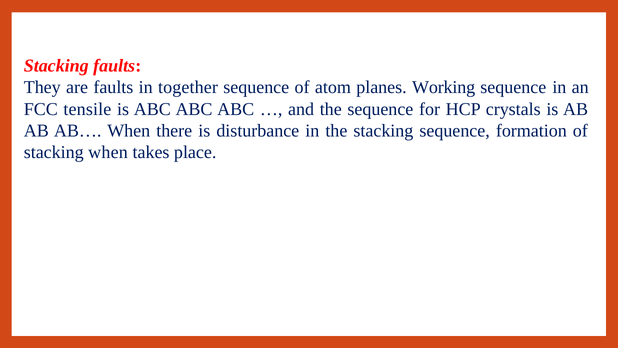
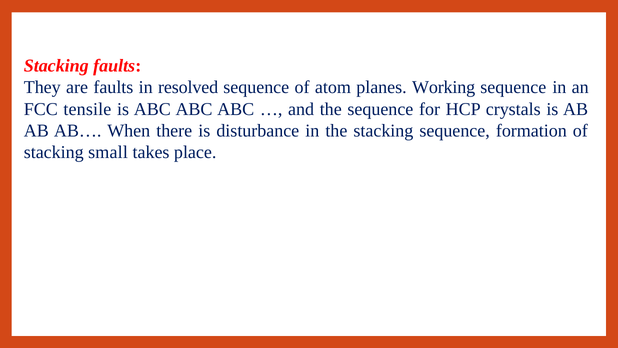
together: together -> resolved (188, 87)
stacking when: when -> small (108, 152)
